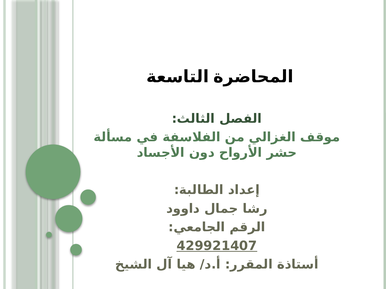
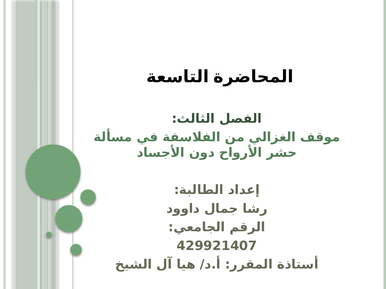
429921407 underline: present -> none (217, 246)
